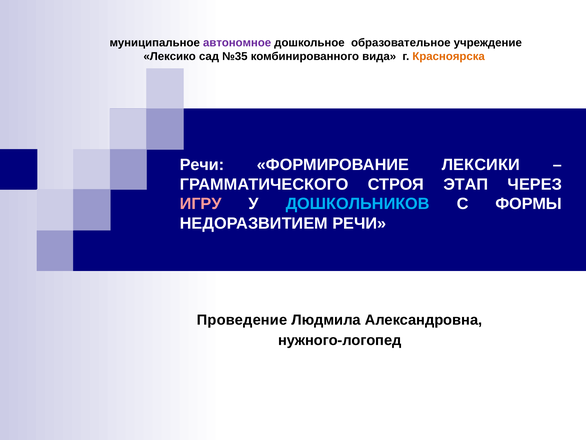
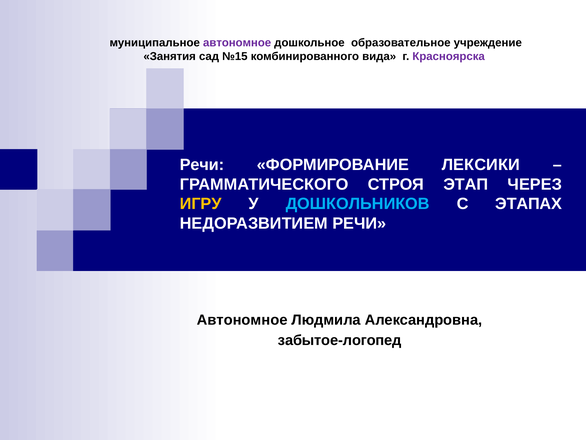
Лексико: Лексико -> Занятия (170, 56)
№35: №35 -> №15 (235, 56)
Красноярска colour: orange -> purple (449, 56)
ИГРУ colour: pink -> yellow (201, 204)
ФОРМЫ: ФОРМЫ -> ЭТАПАХ (529, 204)
Проведение: Проведение -> Автономное (242, 319)
нужного-логопед: нужного-логопед -> забытое-логопед (340, 340)
